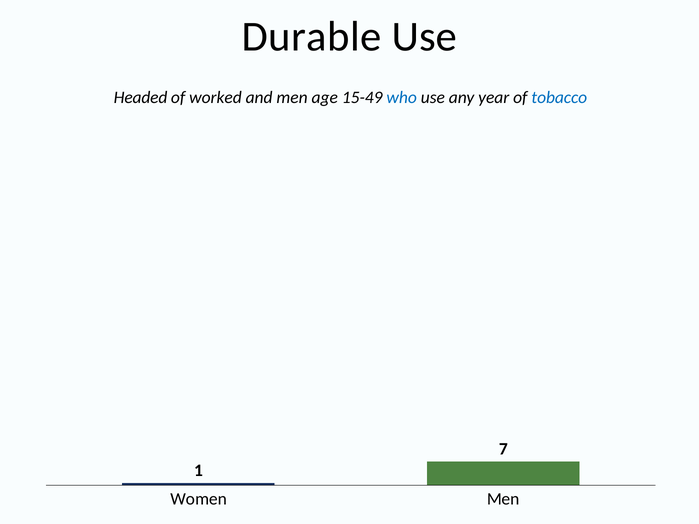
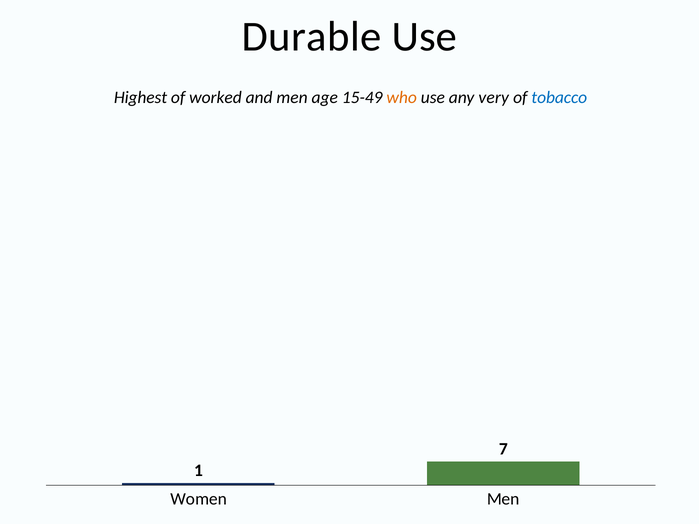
Headed: Headed -> Highest (141, 97)
who colour: blue -> orange (402, 97)
year: year -> very (494, 97)
